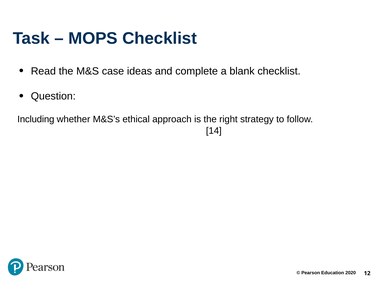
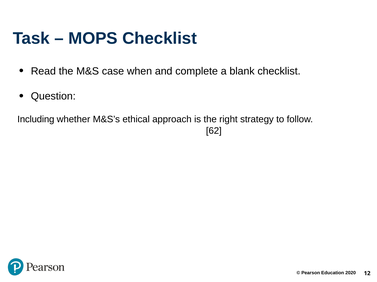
ideas: ideas -> when (139, 71)
14: 14 -> 62 (214, 131)
